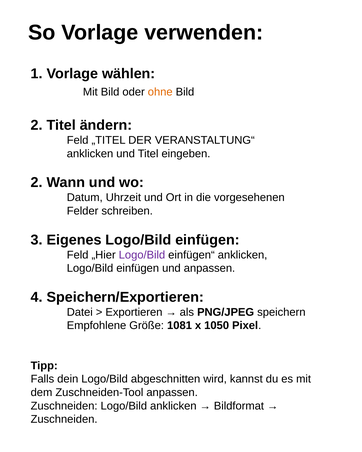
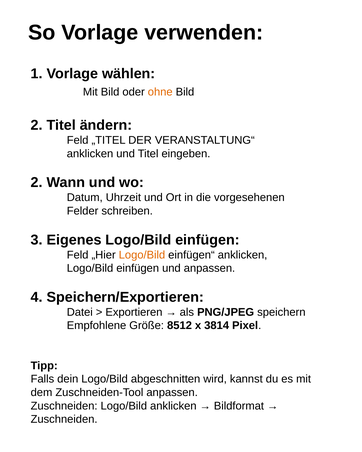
Logo/Bild colour: purple -> orange (142, 255)
1081: 1081 -> 8512 (180, 325)
1050: 1050 -> 3814 (217, 325)
